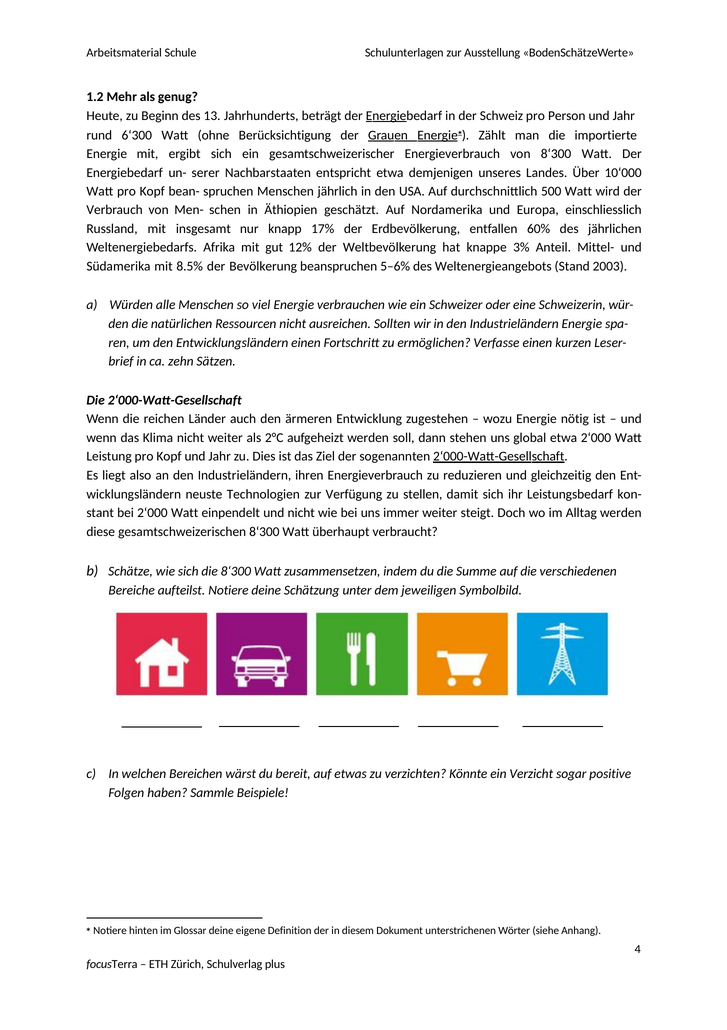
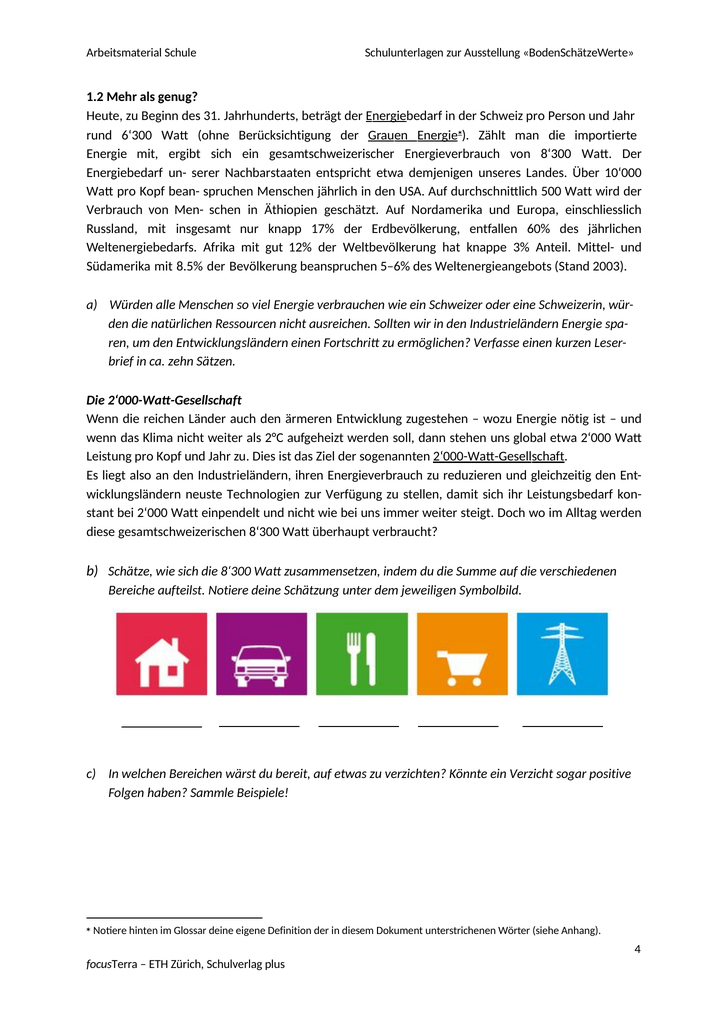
13: 13 -> 31 (212, 116)
